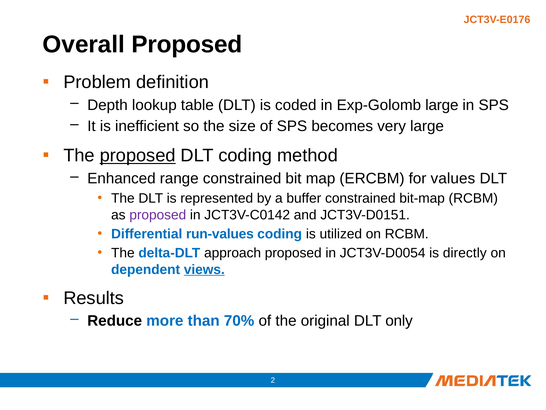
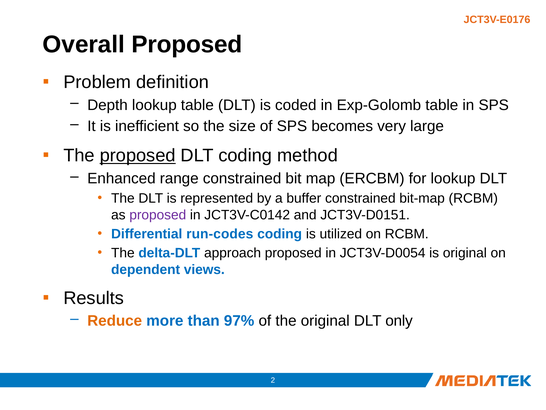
Exp-Golomb large: large -> table (442, 105)
for values: values -> lookup (453, 178)
run-values: run-values -> run-codes (220, 234)
is directly: directly -> original (465, 253)
views underline: present -> none (204, 269)
Reduce colour: black -> orange (115, 321)
70%: 70% -> 97% (239, 321)
